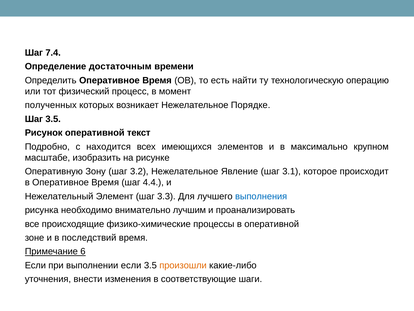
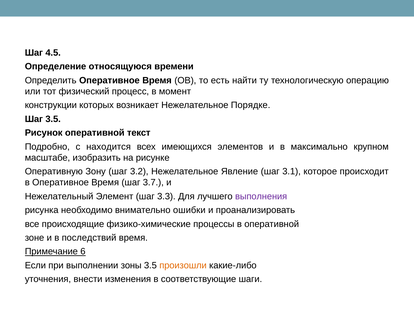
7.4: 7.4 -> 4.5 (53, 53)
достаточным: достаточным -> относящуюся (120, 66)
полученных: полученных -> конструкции (51, 105)
4.4: 4.4 -> 3.7 (153, 182)
выполнения colour: blue -> purple (261, 196)
лучшим: лучшим -> ошибки (189, 210)
выполнении если: если -> зоны (131, 265)
